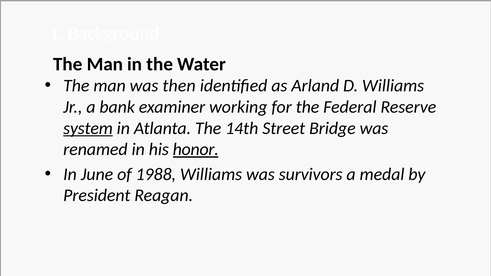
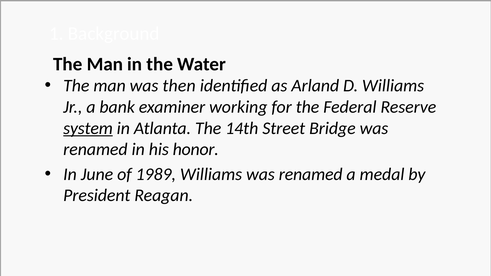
honor underline: present -> none (196, 150)
1988: 1988 -> 1989 (156, 174)
Williams was survivors: survivors -> renamed (311, 174)
